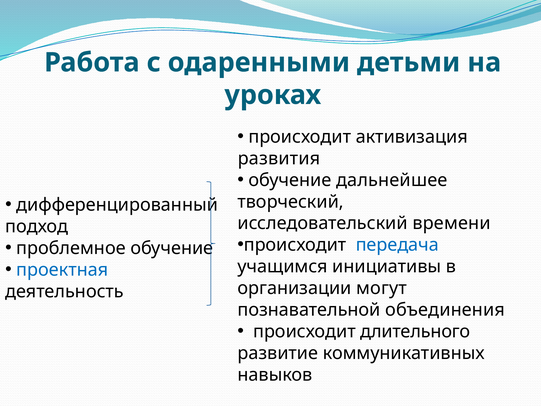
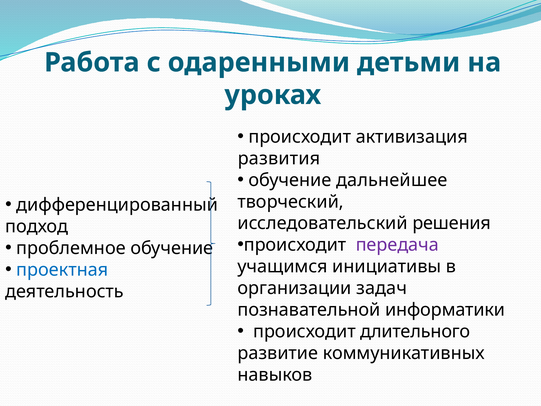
времени: времени -> решения (452, 223)
передача colour: blue -> purple (397, 245)
могут: могут -> задач (382, 288)
объединения: объединения -> информатики (445, 310)
